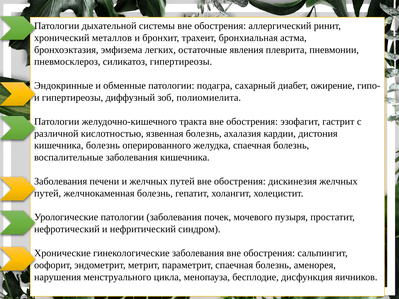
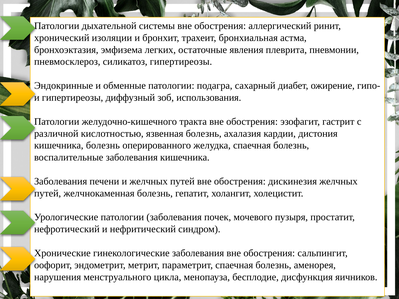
металлов: металлов -> изоляции (112, 38)
полиомиелита: полиомиелита -> использования (209, 98)
